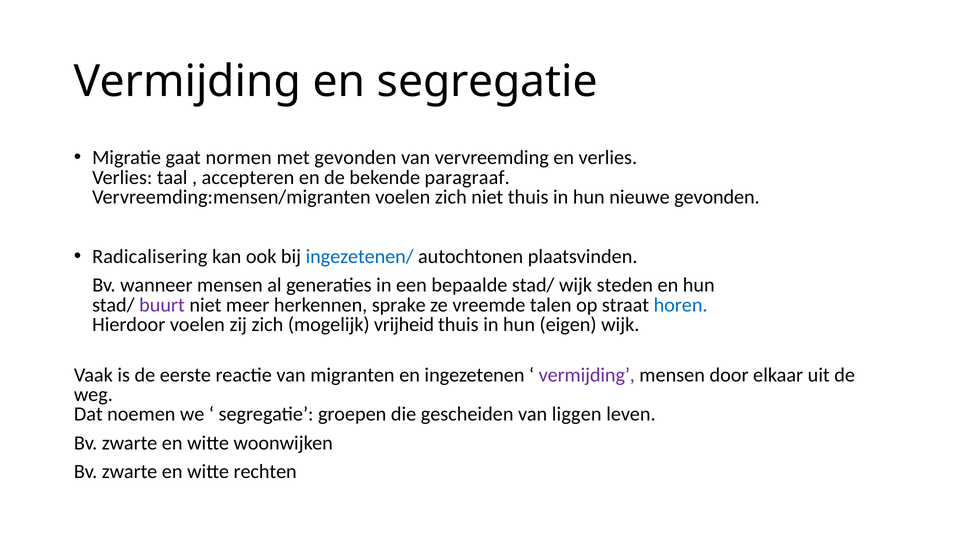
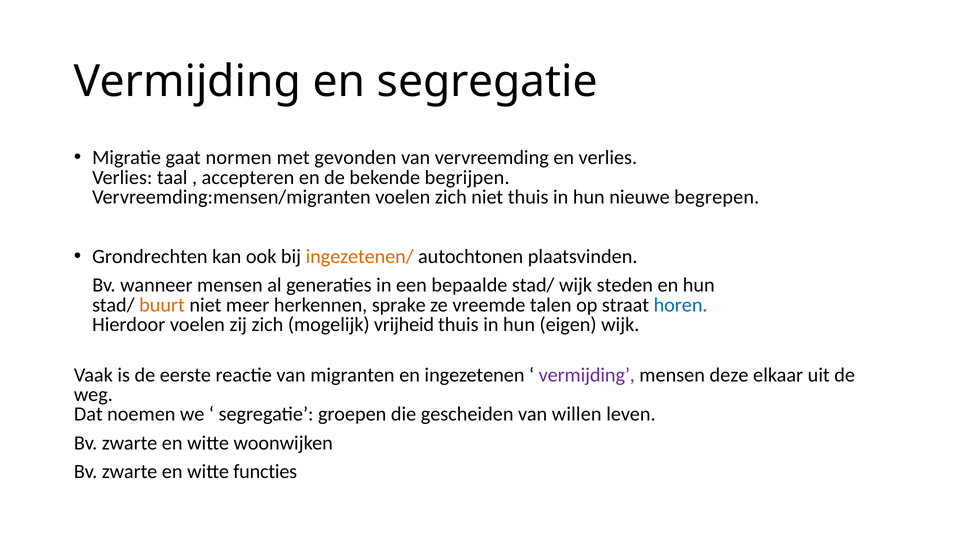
paragraaf: paragraaf -> begrijpen (467, 178)
nieuwe gevonden: gevonden -> begrepen (717, 197)
Radicalisering: Radicalisering -> Grondrechten (150, 257)
ingezetenen/ colour: blue -> orange (360, 257)
buurt colour: purple -> orange (162, 305)
door: door -> deze (729, 375)
liggen: liggen -> willen (577, 415)
rechten: rechten -> functies (265, 472)
